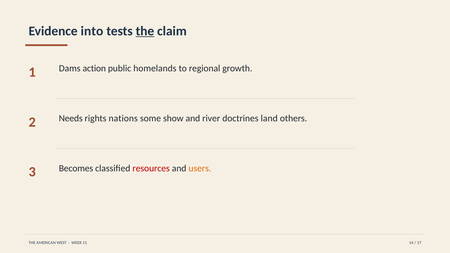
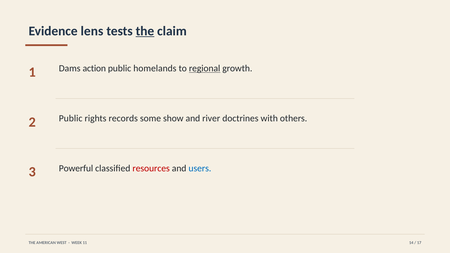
into: into -> lens (92, 31)
regional underline: none -> present (205, 68)
2 Needs: Needs -> Public (71, 118)
nations: nations -> records (123, 118)
land: land -> with (269, 118)
Becomes: Becomes -> Powerful (76, 168)
users colour: orange -> blue (200, 168)
